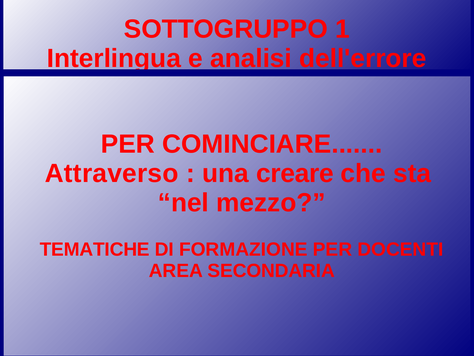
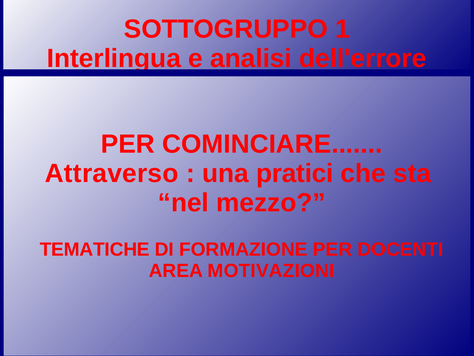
creare: creare -> pratici (295, 173)
SECONDARIA: SECONDARIA -> MOTIVAZIONI (271, 271)
